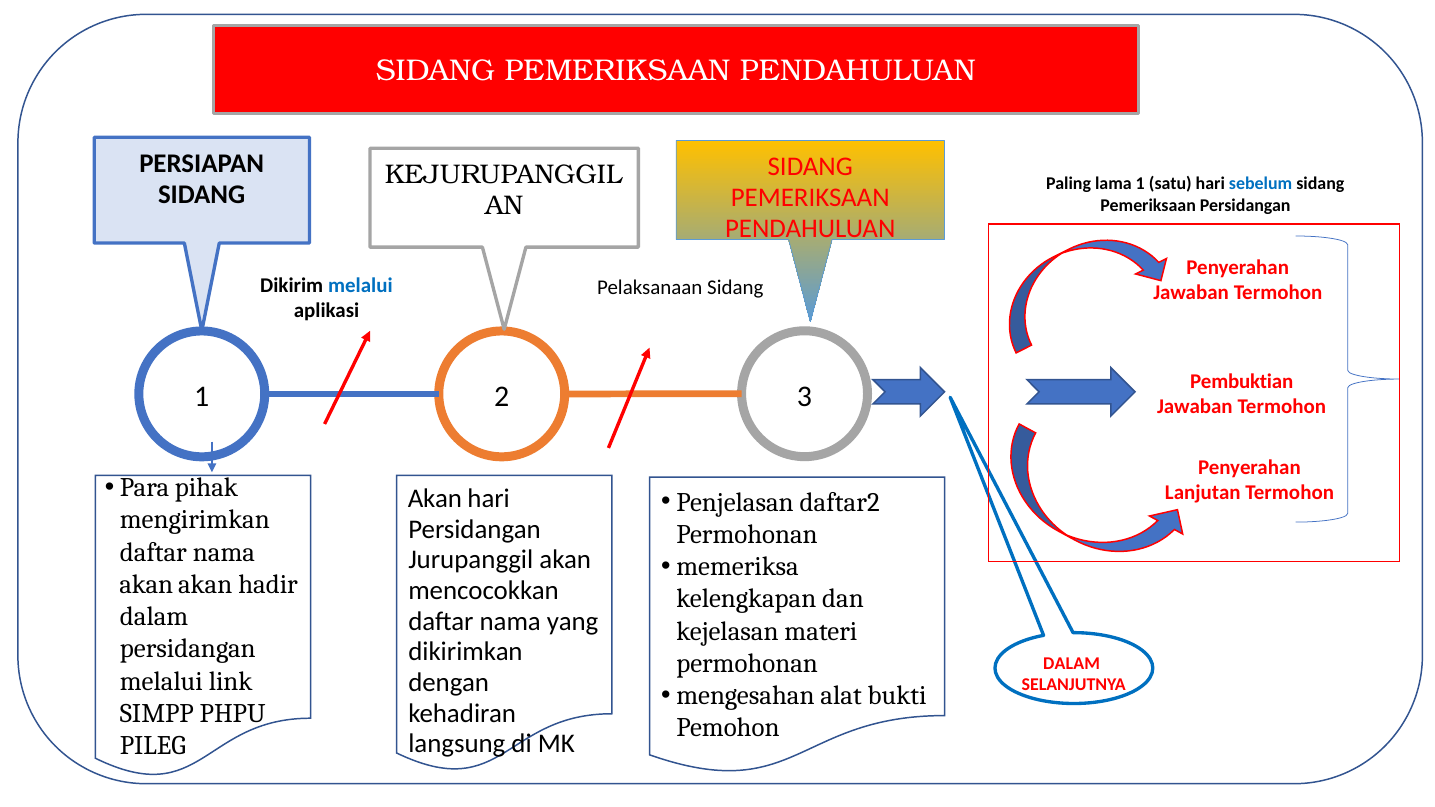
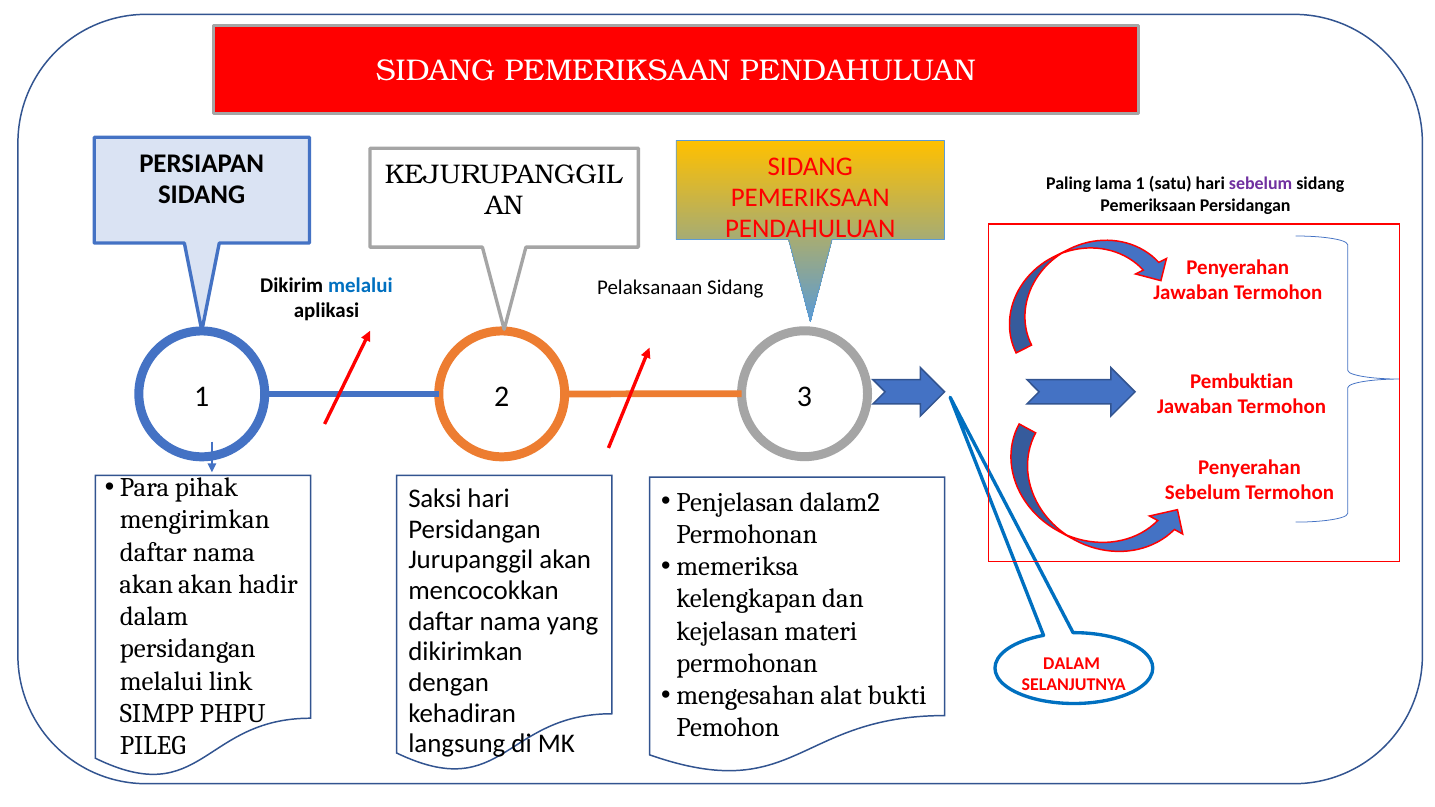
sebelum colour: blue -> purple (1261, 184)
Lanjutan: Lanjutan -> Sebelum (1203, 493)
Akan: Akan -> Saksi (435, 499)
daftar2: daftar2 -> dalam2 (840, 502)
